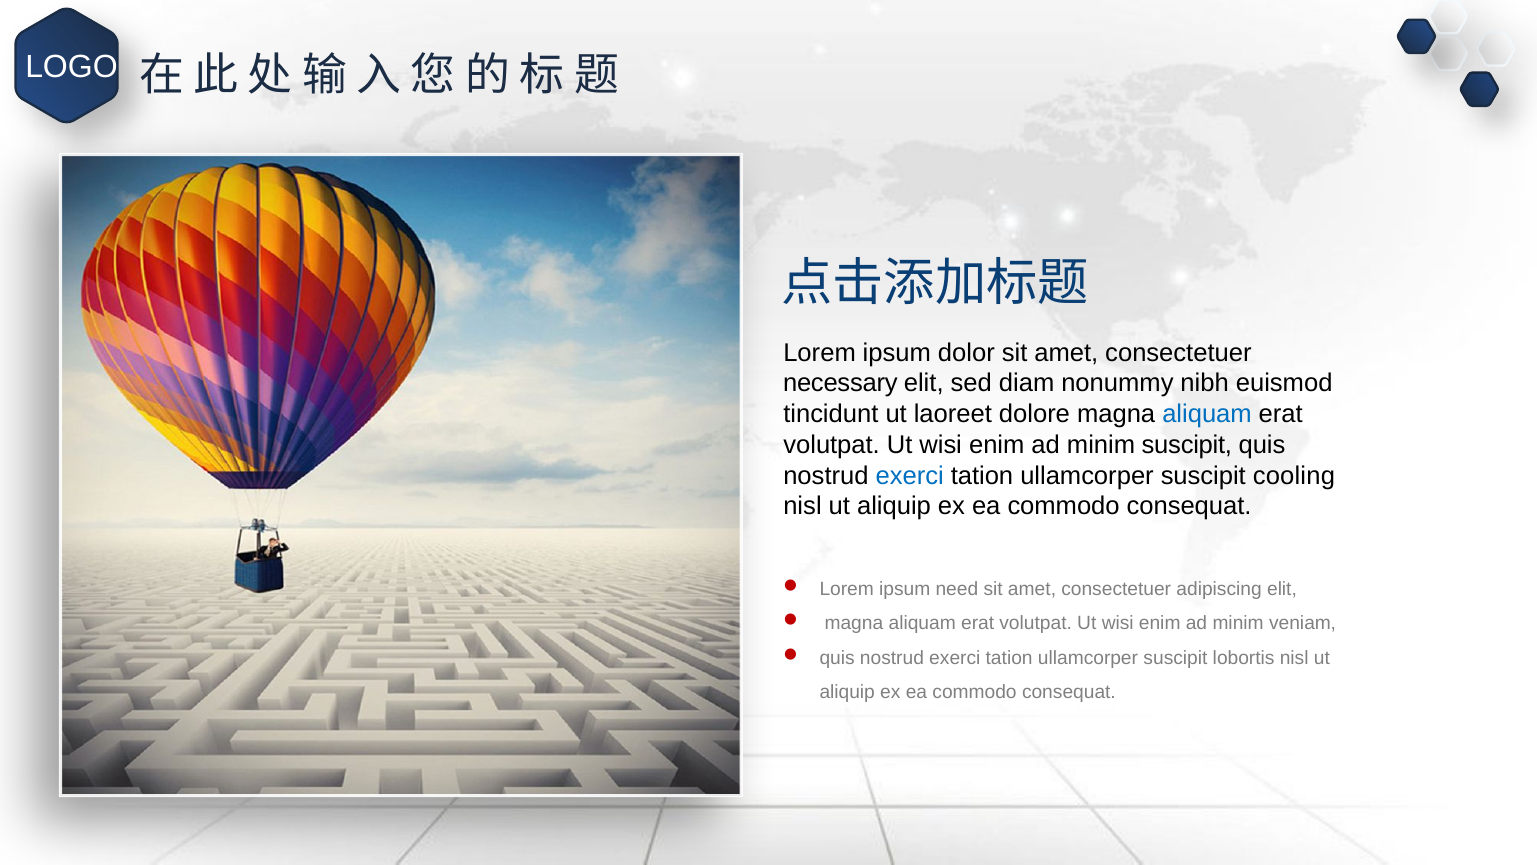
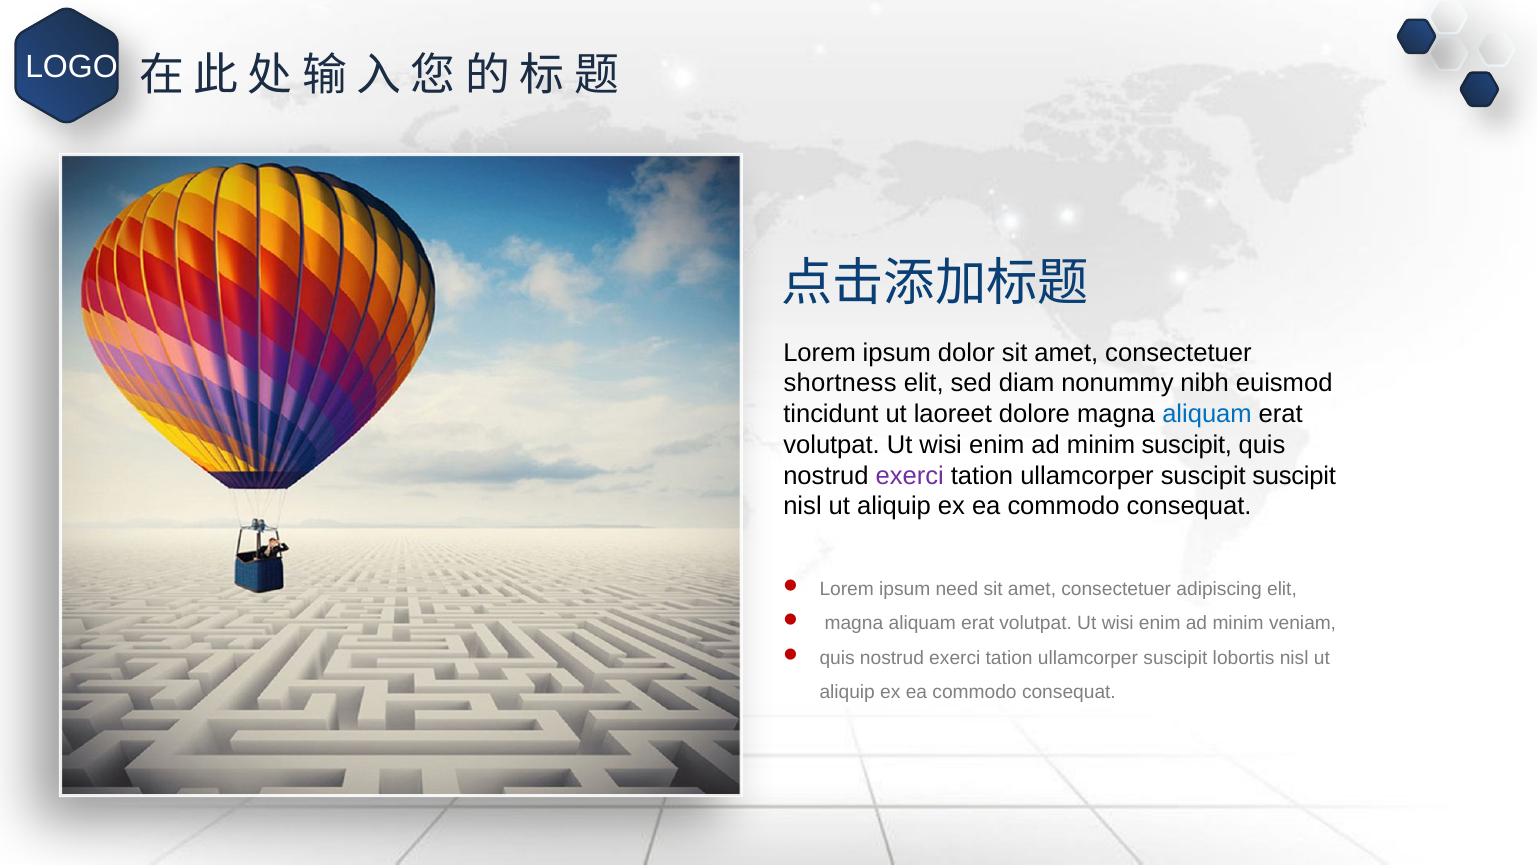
necessary: necessary -> shortness (840, 383)
exerci colour: blue -> purple (910, 475)
suscipit cooling: cooling -> suscipit (1294, 475)
